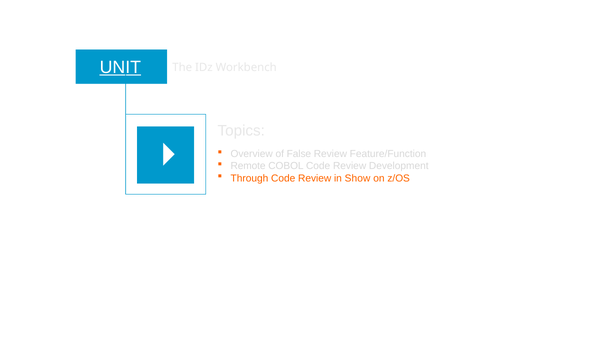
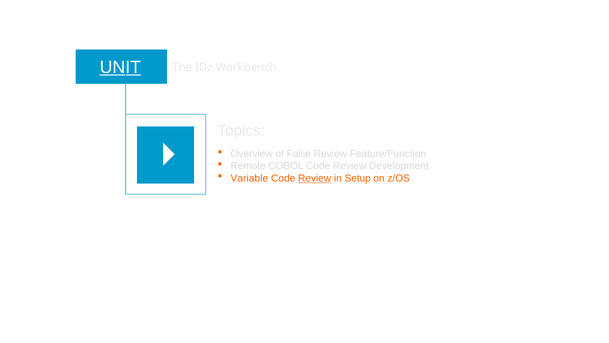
Through: Through -> Variable (249, 178)
Review underline: none -> present (315, 178)
Show: Show -> Setup (358, 178)
